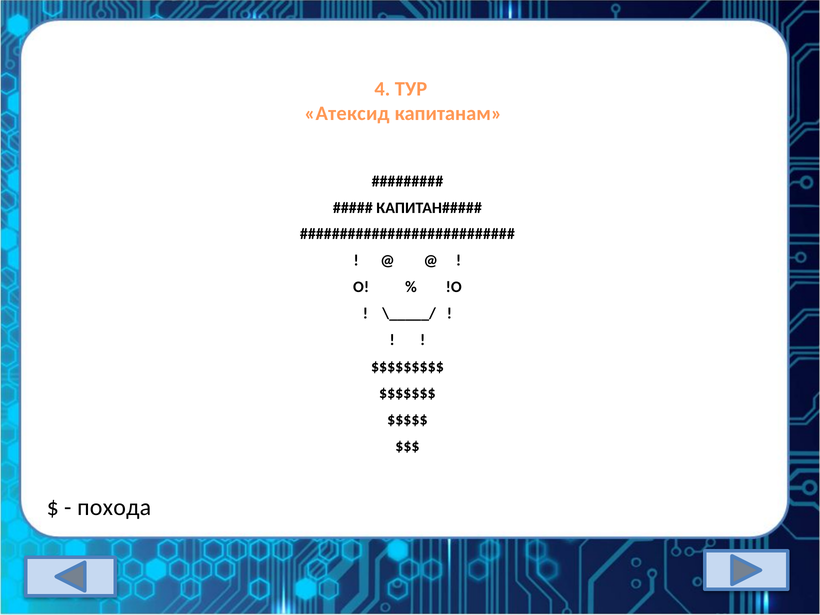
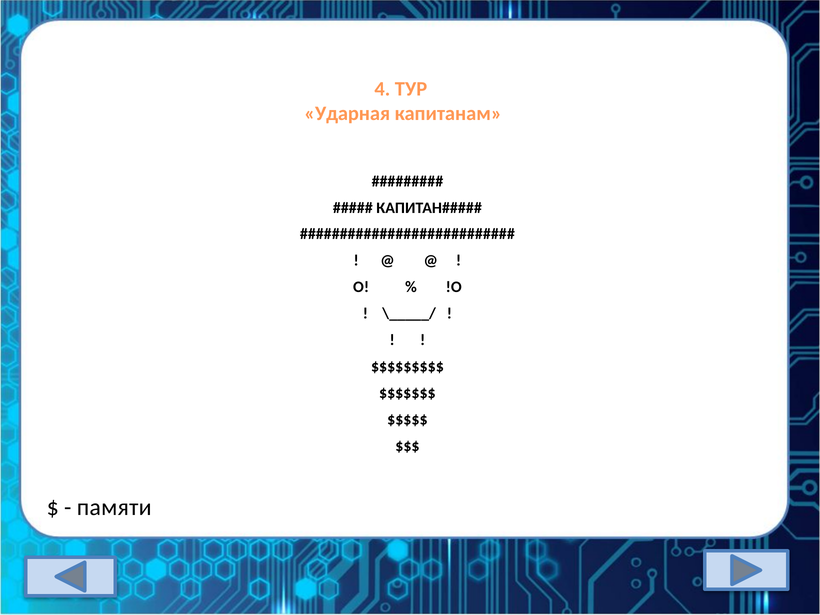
Атексид: Атексид -> Ударная (347, 114)
похода: похода -> памяти (114, 507)
